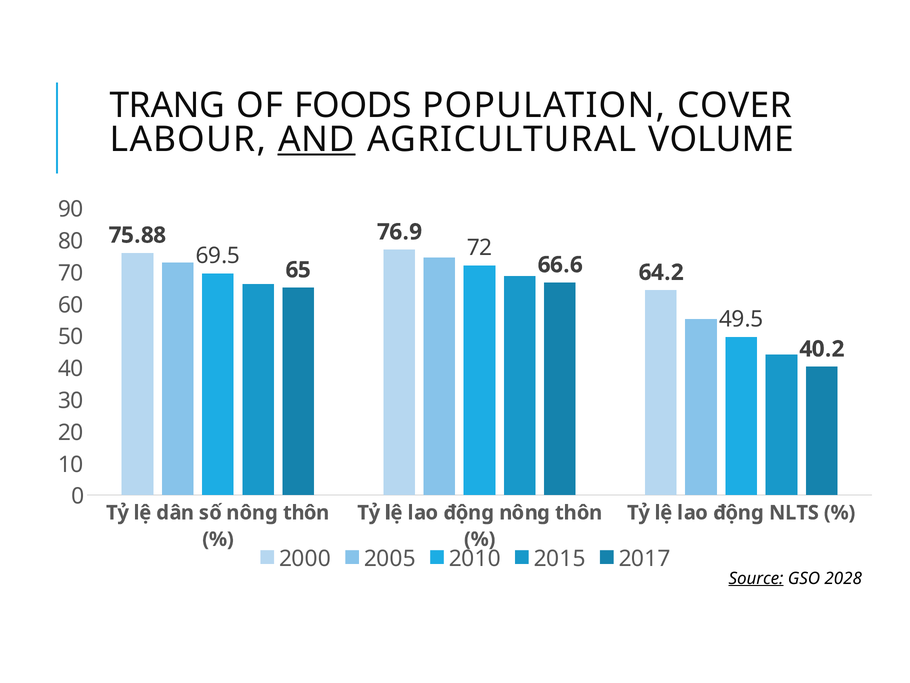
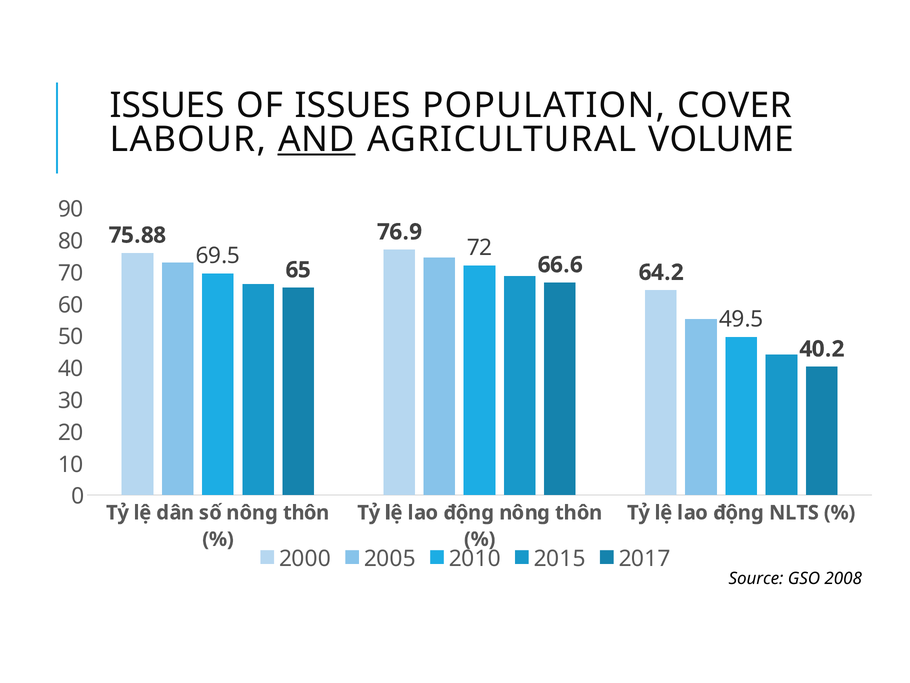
TRANG: TRANG -> ISSUES (167, 105)
OF FOODS: FOODS -> ISSUES (353, 105)
Source underline: present -> none (756, 578)
2028: 2028 -> 2008 (843, 578)
